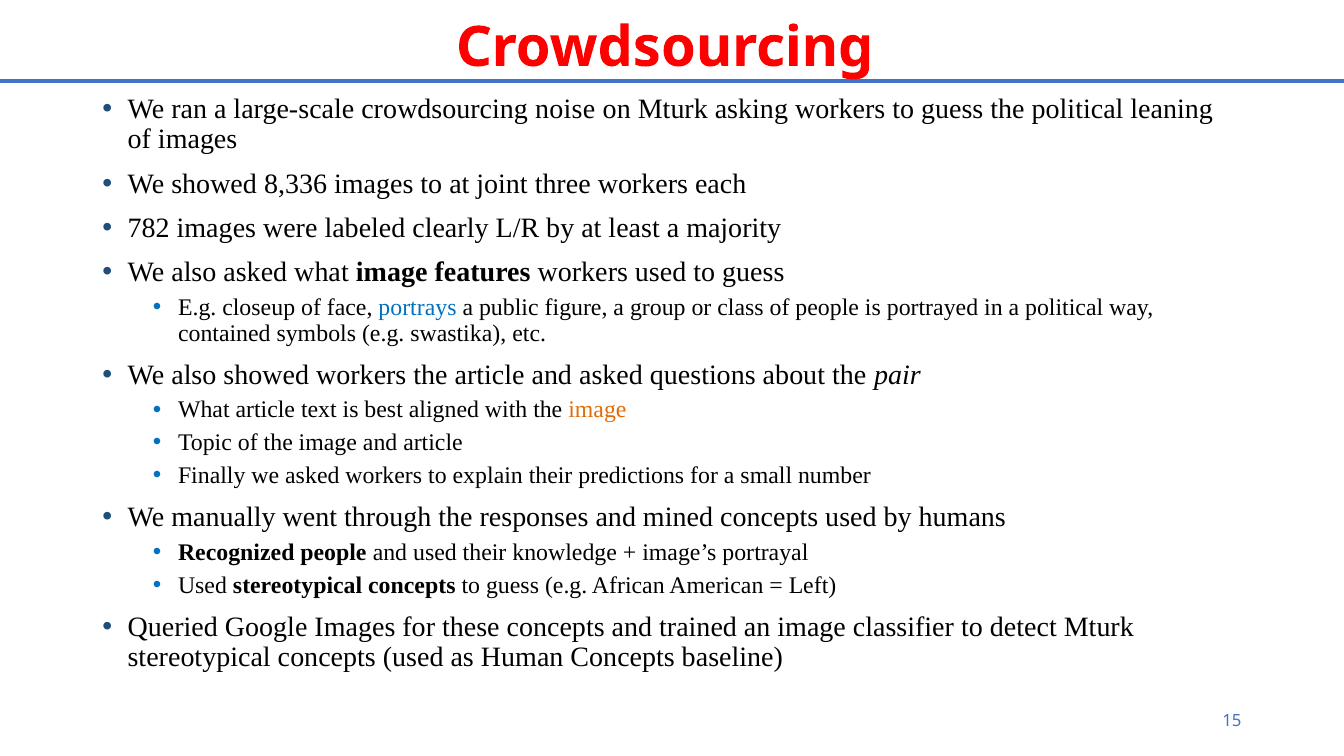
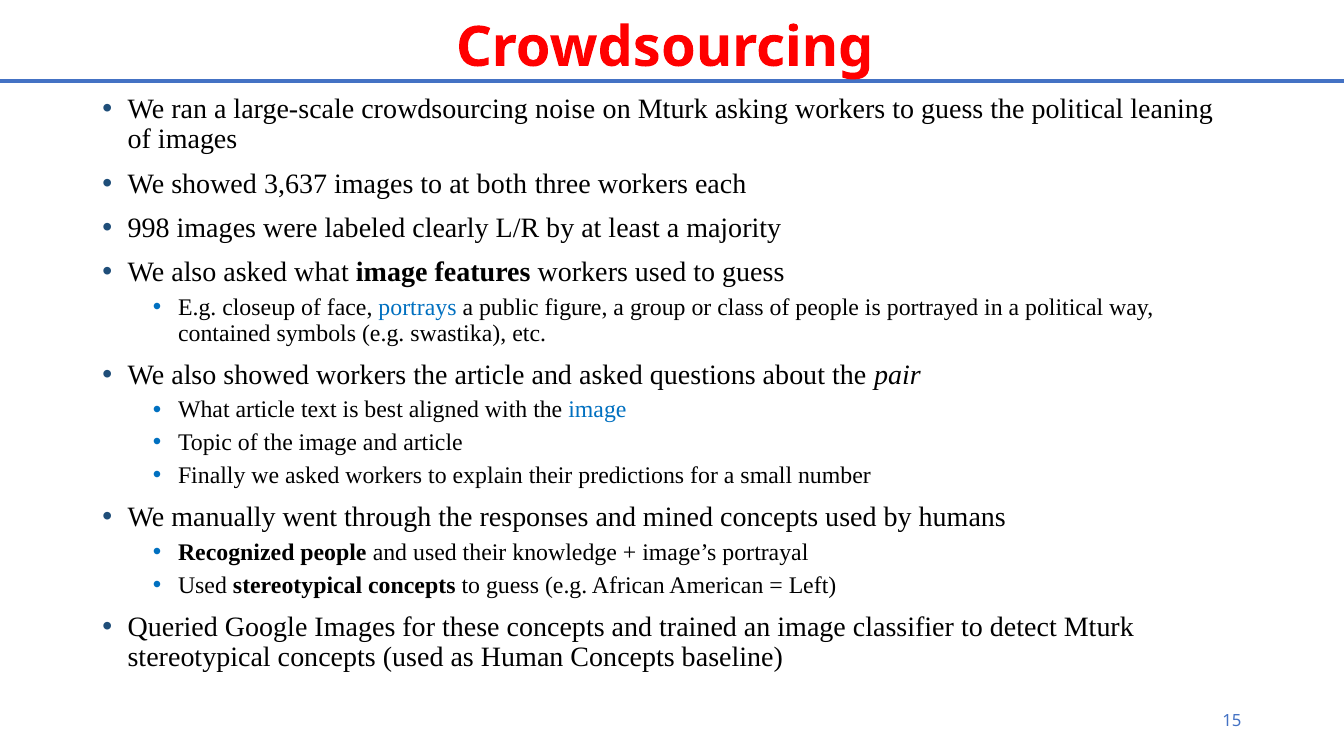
8,336: 8,336 -> 3,637 (296, 184)
joint: joint -> both (502, 184)
782: 782 -> 998 (149, 228)
image colour: orange -> blue (597, 410)
